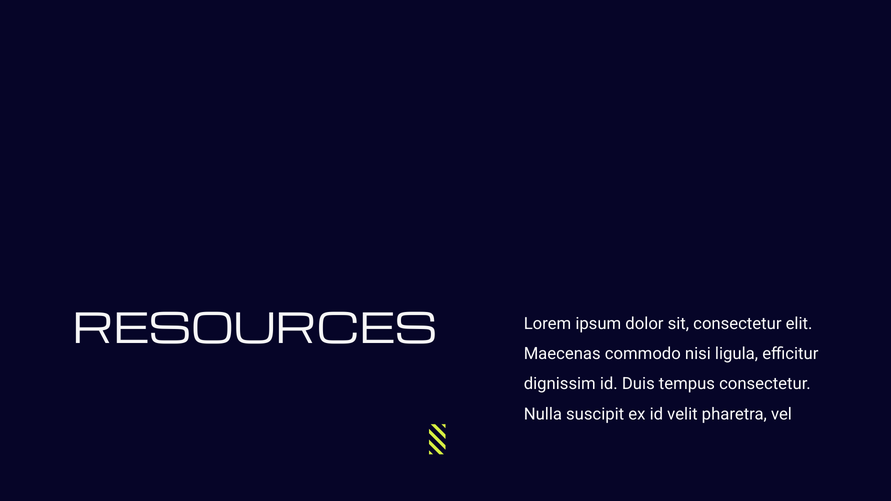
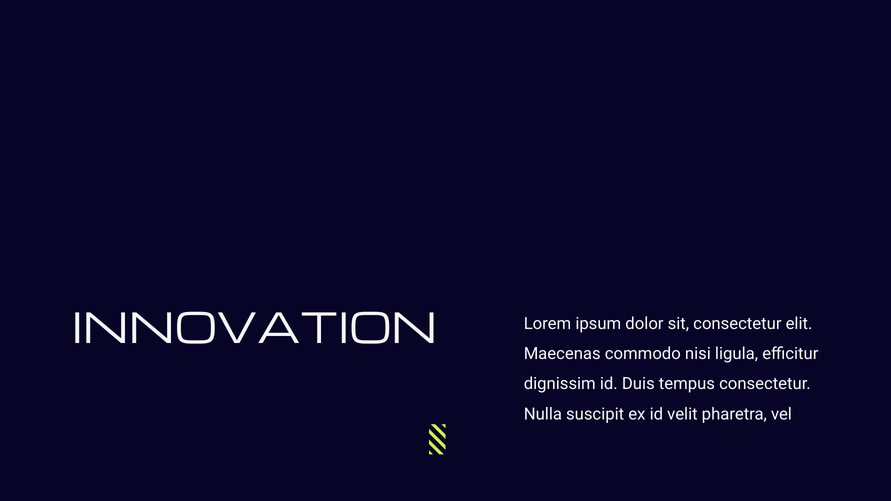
RESOURCES: RESOURCES -> INNOVATION (255, 330)
